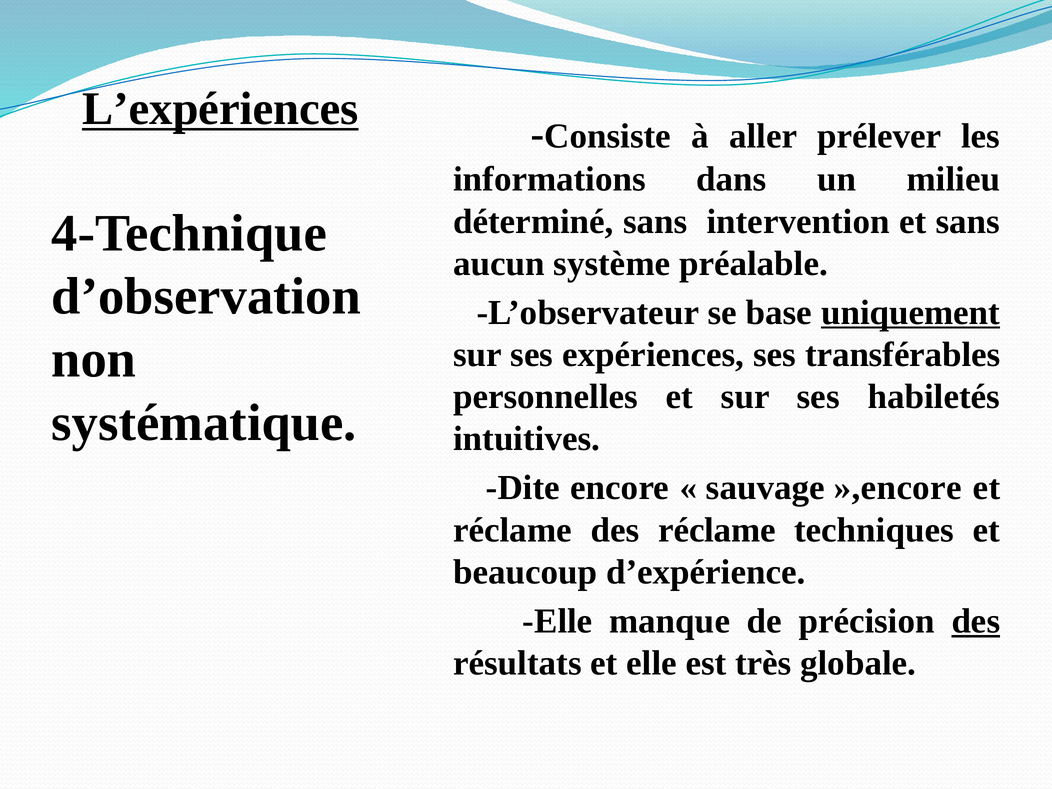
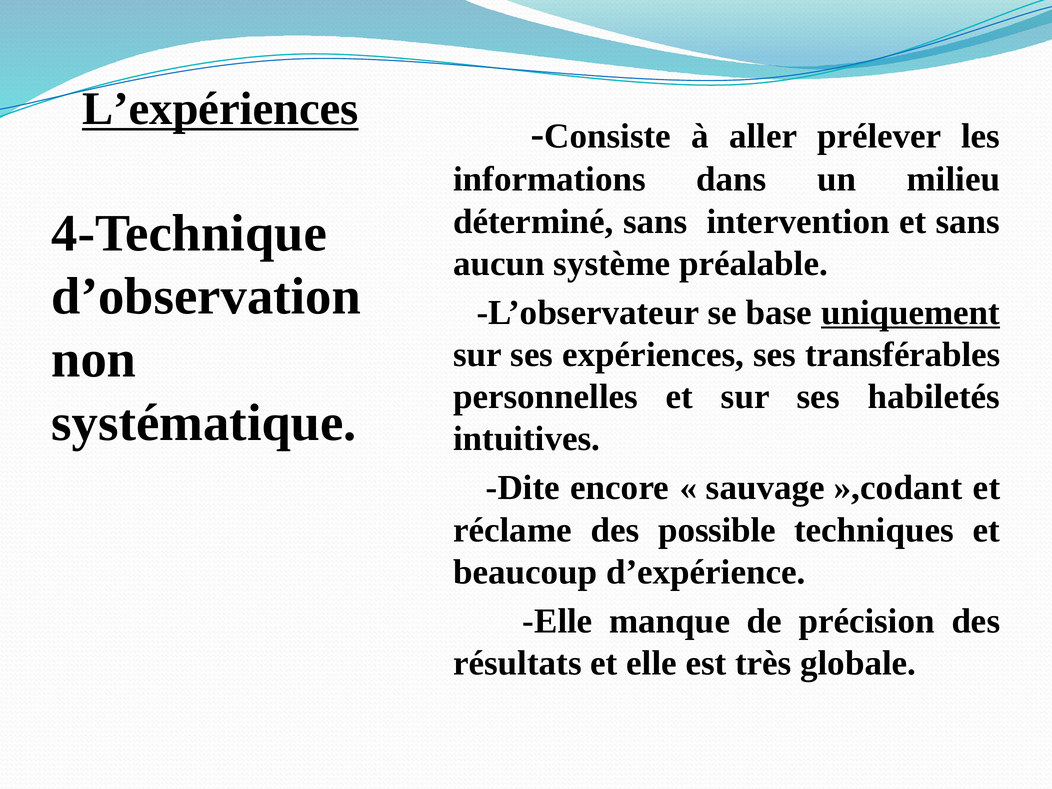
»,encore: »,encore -> »,codant (898, 488)
des réclame: réclame -> possible (717, 530)
des underline: present -> none (976, 621)
